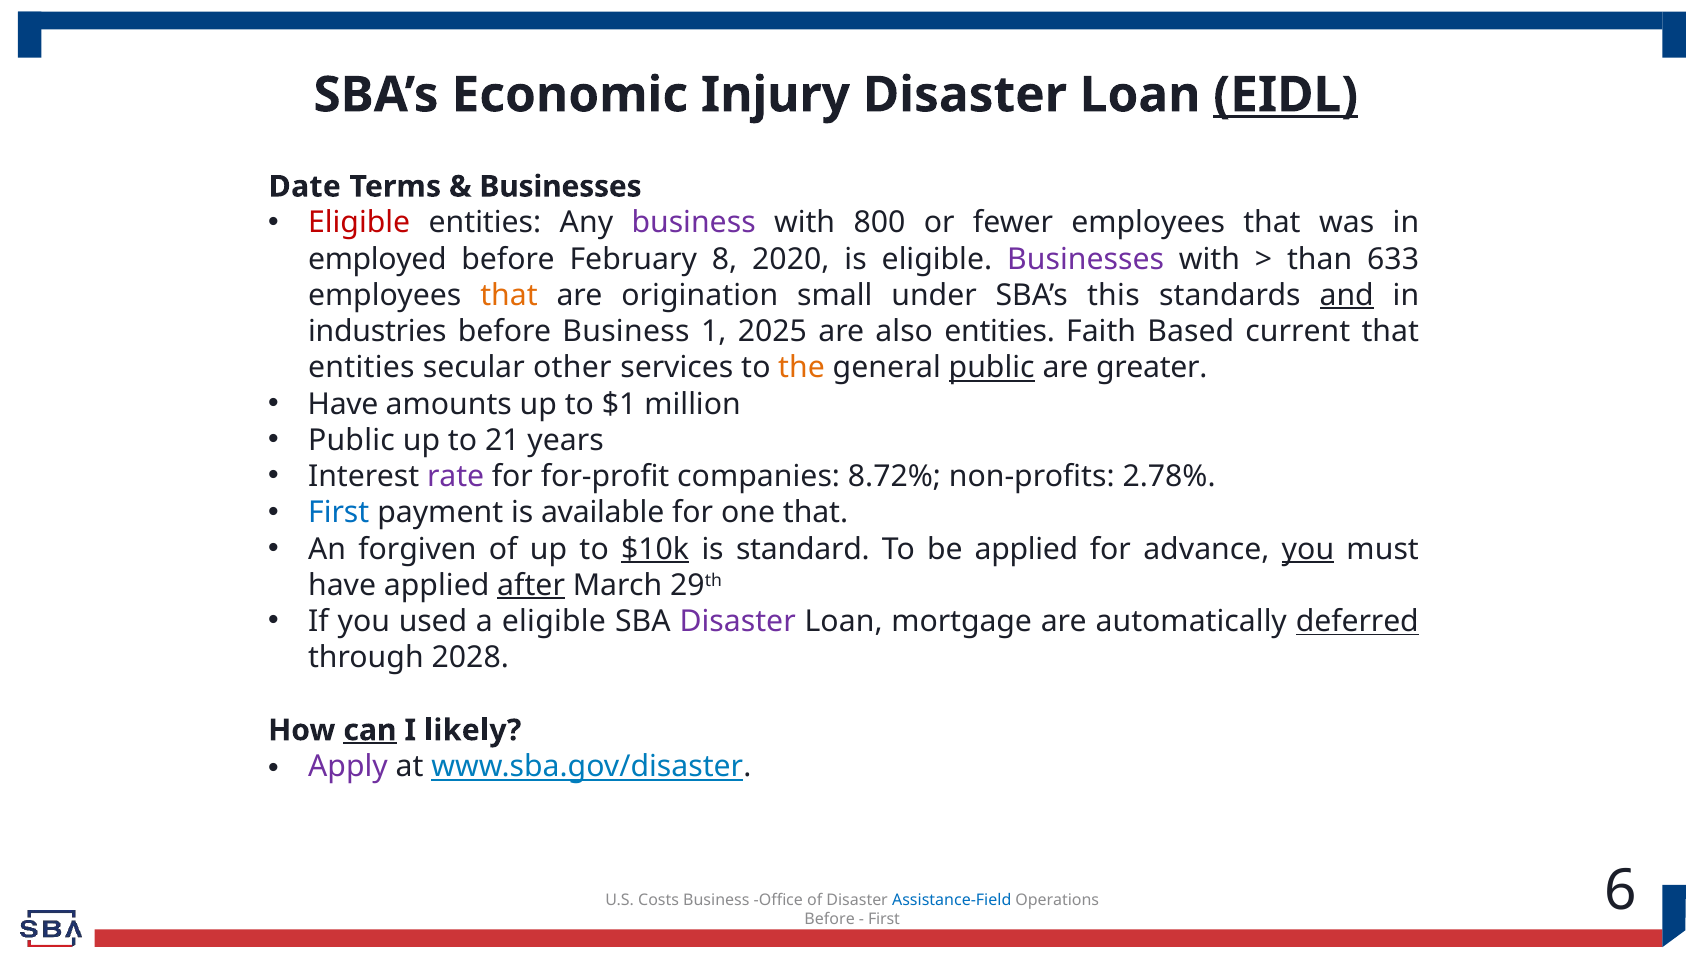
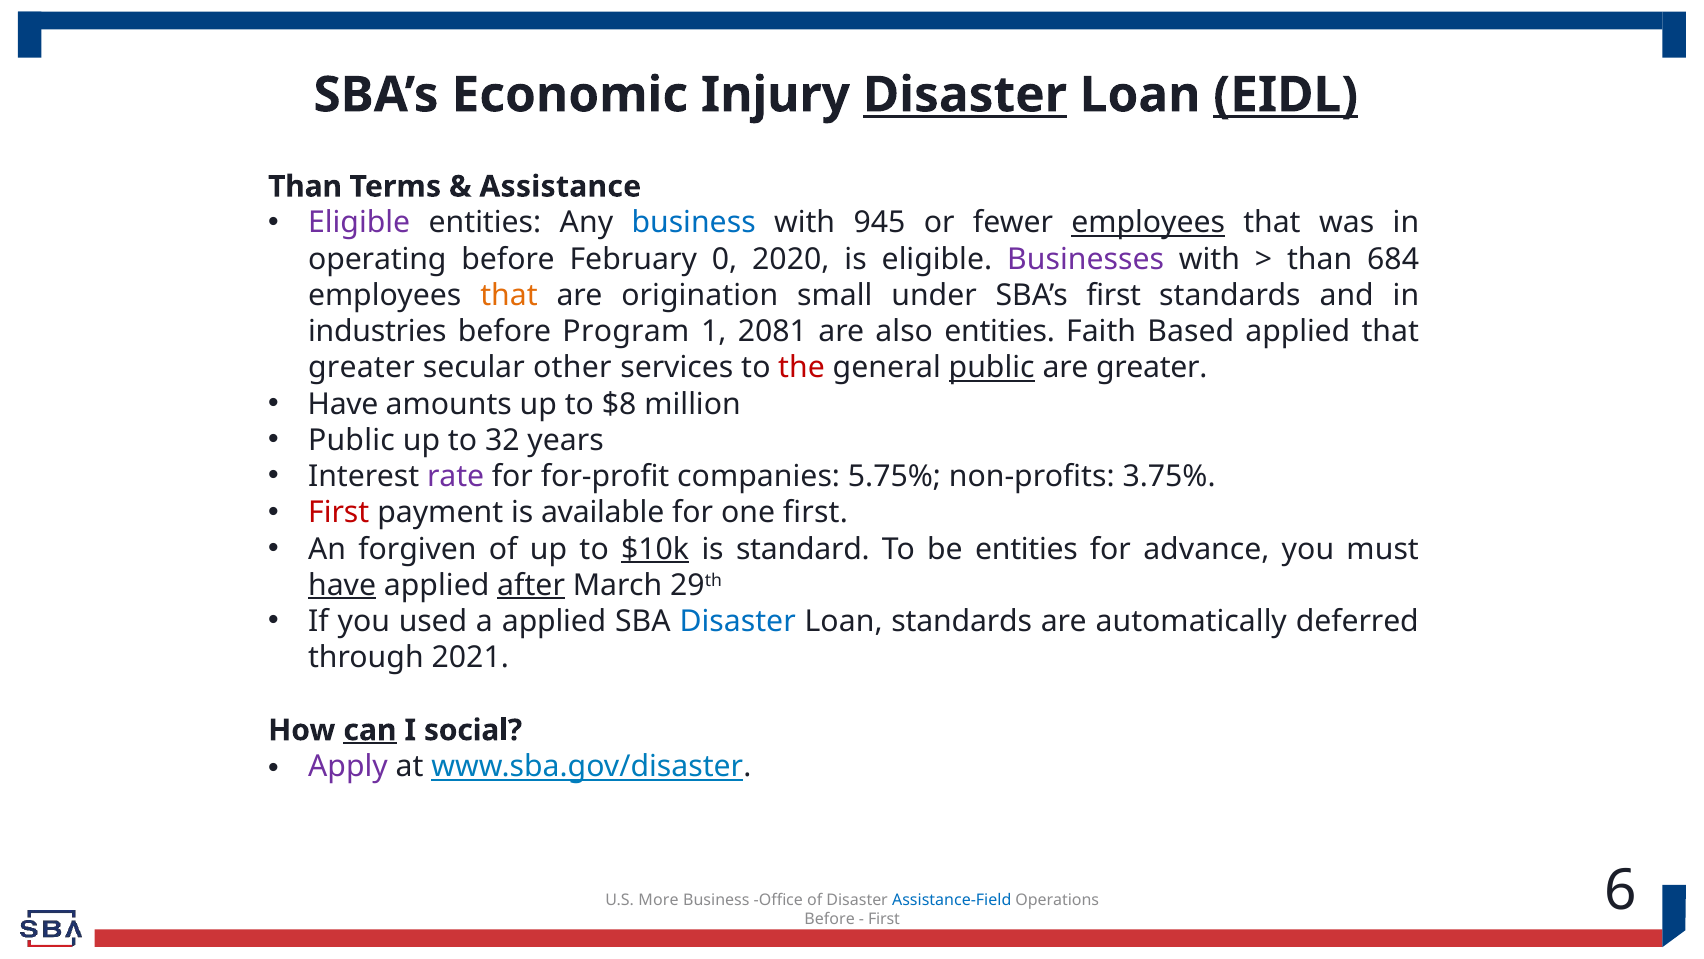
Disaster underline: none -> present (965, 95)
Date: Date -> Than (305, 187)
Businesses: Businesses -> Assistance (560, 187)
Eligible colour: red -> purple (359, 223)
business colour: purple -> blue (694, 223)
800: 800 -> 945 (879, 223)
employees underline: none -> present (1148, 223)
employed: employed -> operating (377, 259)
8: 8 -> 0 (725, 259)
633: 633 -> 684 (1393, 259)
SBA’s this: this -> first (1114, 295)
and underline: present -> none (1347, 295)
before Business: Business -> Program (626, 331)
2025: 2025 -> 2081 (772, 331)
Based current: current -> applied (1298, 331)
entities: entities -> greater (361, 368)
the colour: orange -> red (802, 368)
$1: $1 -> $8 (619, 404)
21: 21 -> 32 (502, 440)
8.72%: 8.72% -> 5.75% (894, 476)
2.78%: 2.78% -> 3.75% (1169, 476)
First colour: blue -> red (339, 513)
one that: that -> first (815, 513)
be applied: applied -> entities (1026, 549)
you underline: present -> none (1308, 549)
have underline: none -> present (342, 585)
a eligible: eligible -> applied (554, 621)
Disaster colour: purple -> blue (738, 621)
Loan mortgage: mortgage -> standards (962, 621)
deferred underline: present -> none (1357, 621)
2028: 2028 -> 2021 (470, 657)
likely: likely -> social (473, 730)
Costs: Costs -> More (659, 899)
